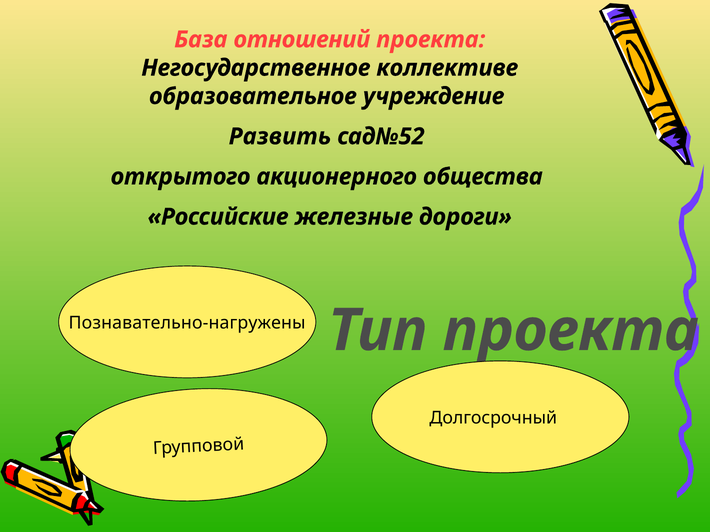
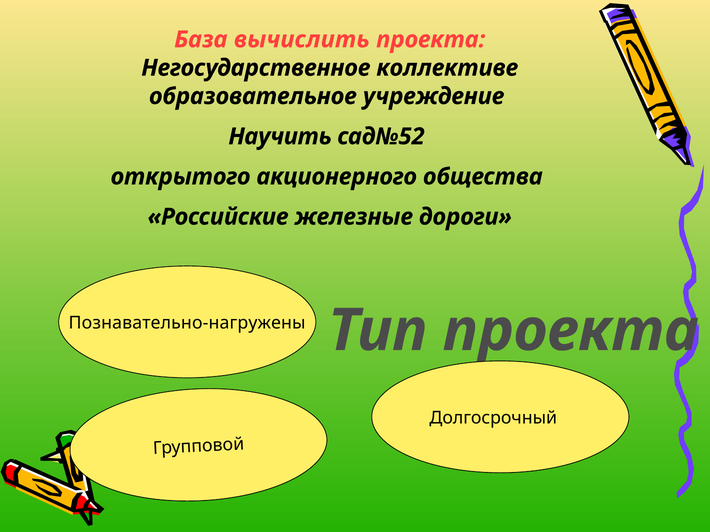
отношений: отношений -> вычислить (302, 40)
Развить: Развить -> Научить (280, 137)
